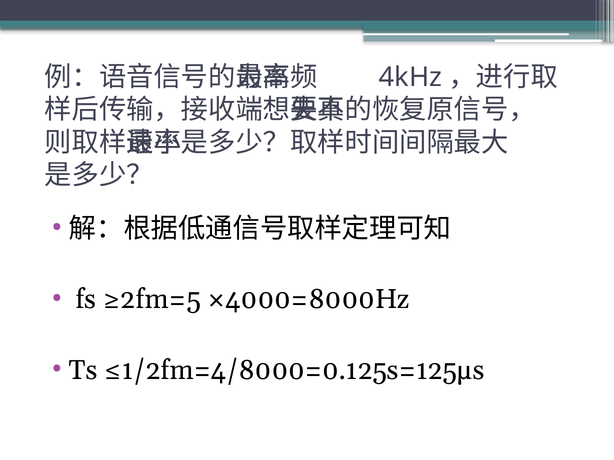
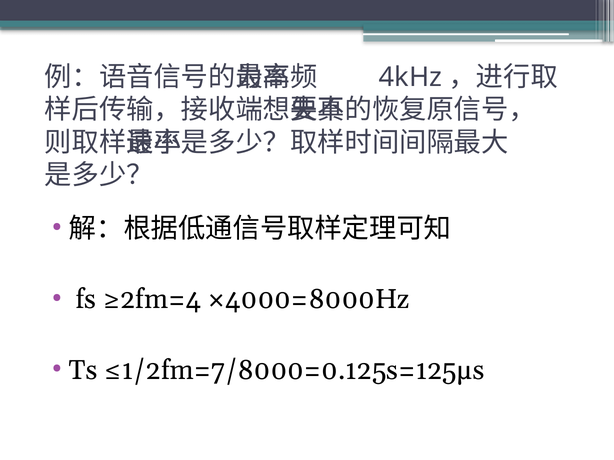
≥2fm=5: ≥2fm=5 -> ≥2fm=4 (152, 300)
≤1/2fm=4/8000=0.125s=125µs: ≤1/2fm=4/8000=0.125s=125µs -> ≤1/2fm=7/8000=0.125s=125µs (294, 370)
